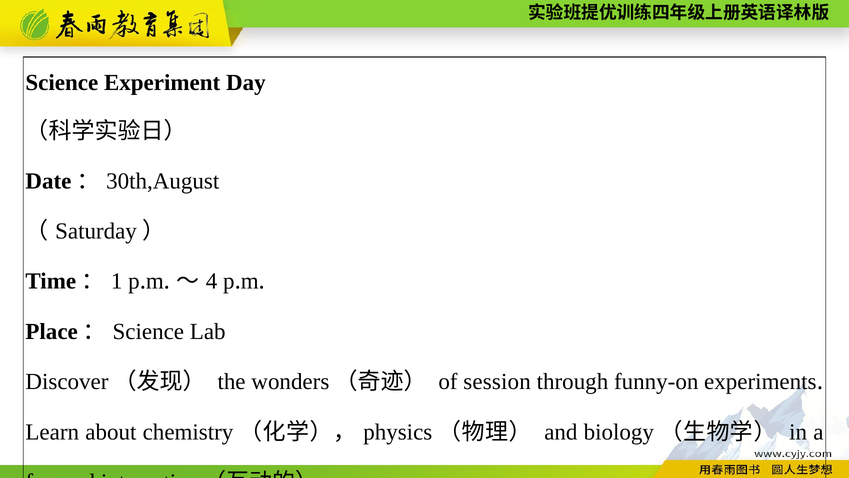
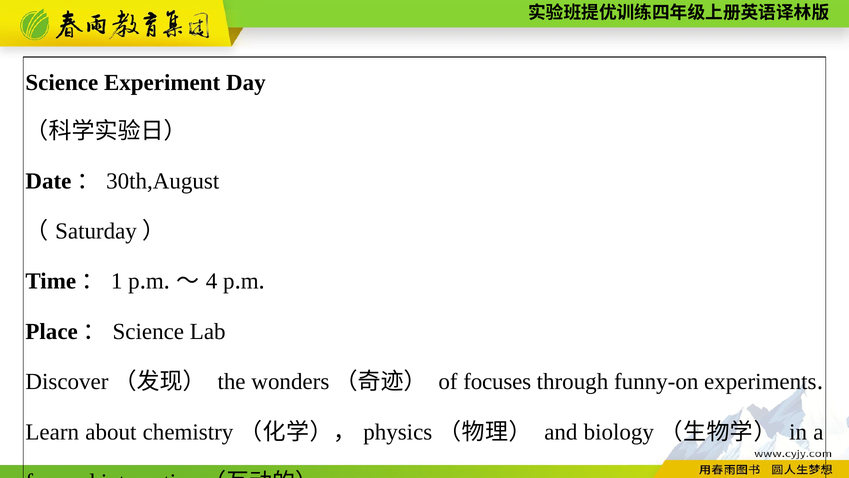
session: session -> focuses (497, 381)
